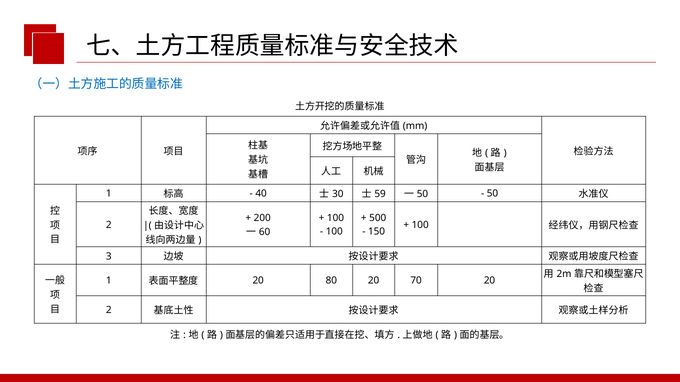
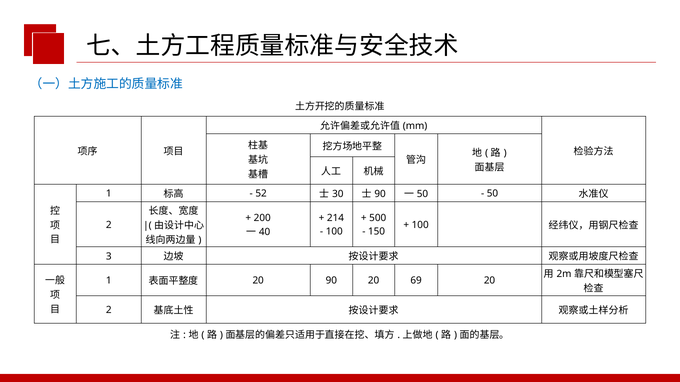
40: 40 -> 52 (261, 194)
59: 59 -> 90 (380, 194)
100: 100 -> 214 (335, 219)
60: 60 -> 40 (265, 233)
20 80: 80 -> 90 (331, 281)
70: 70 -> 69 (416, 281)
